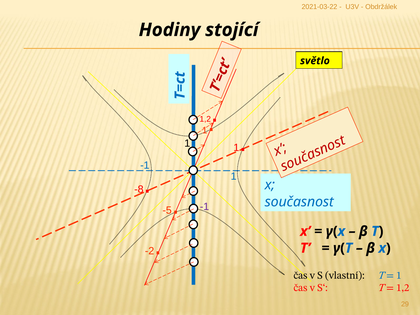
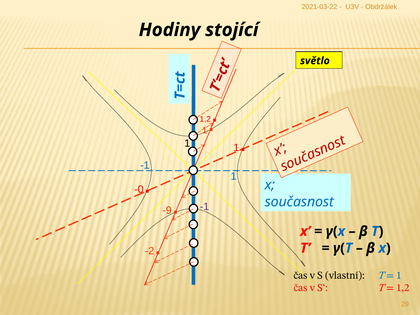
-8: -8 -> -0 (139, 189)
-5: -5 -> -9 (167, 210)
